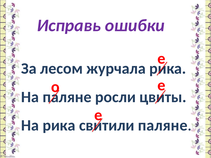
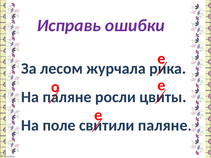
На рика: рика -> поле (59, 126)
